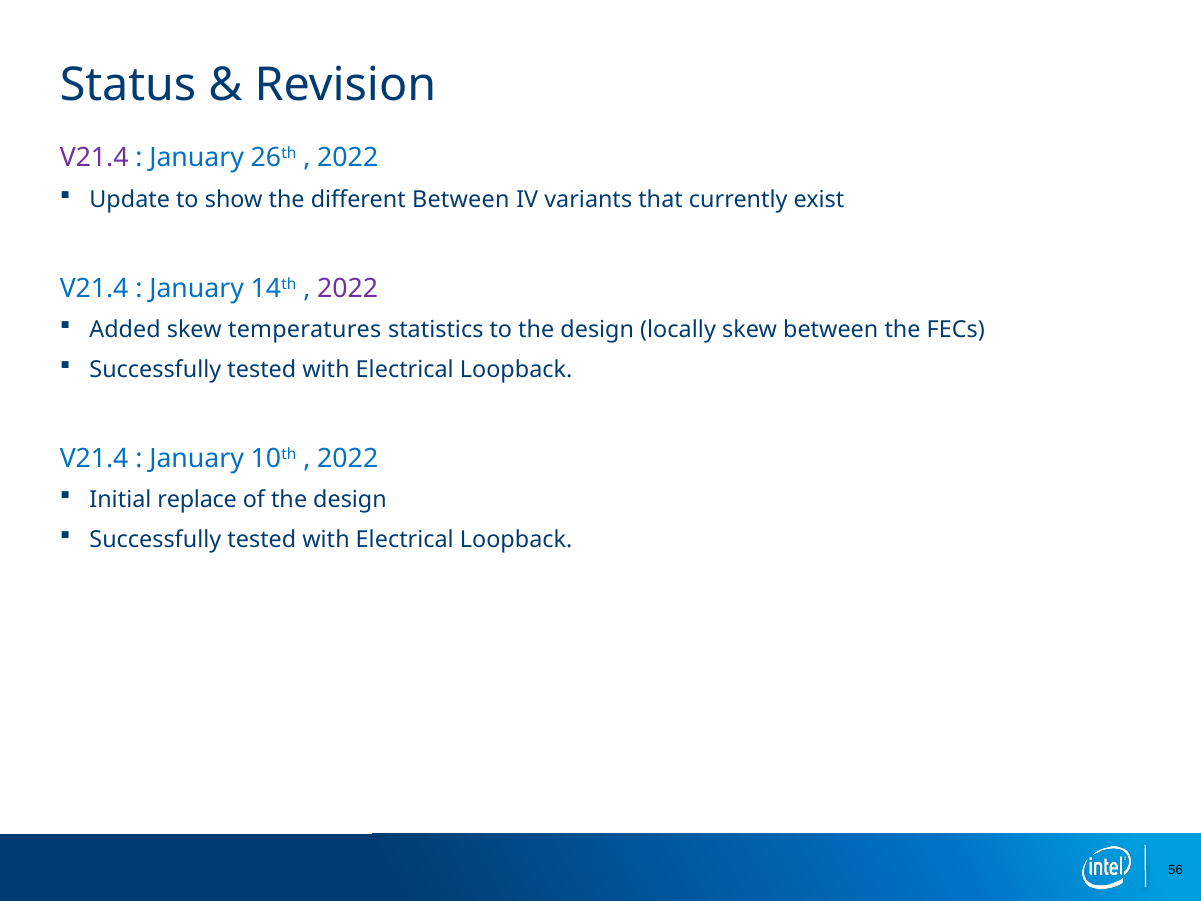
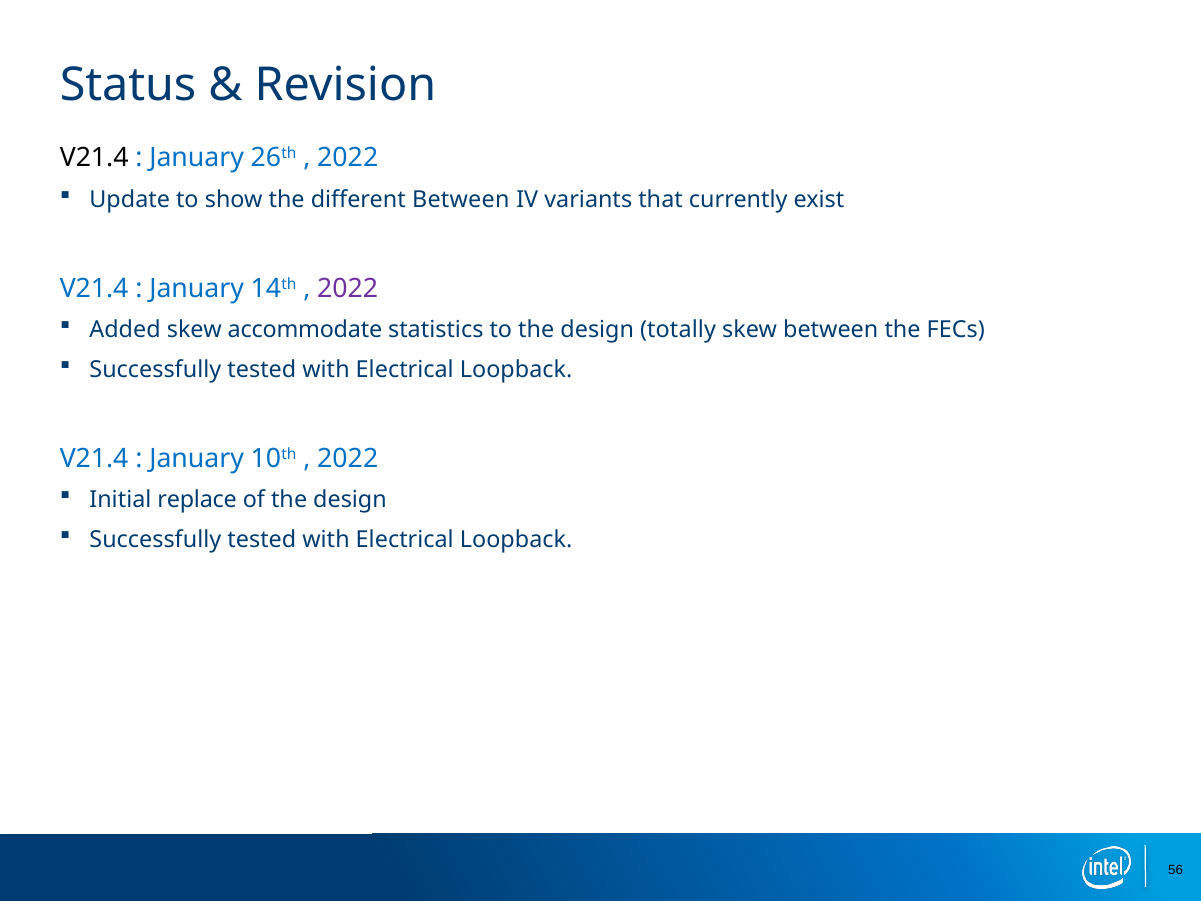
V21.4 colour: purple -> black (94, 158)
temperatures: temperatures -> accommodate (305, 330)
locally: locally -> totally (678, 330)
